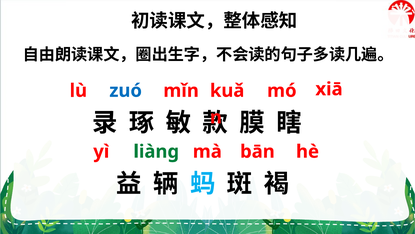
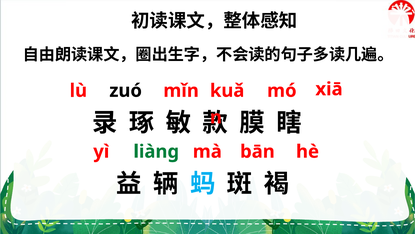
zuó colour: blue -> black (126, 91)
